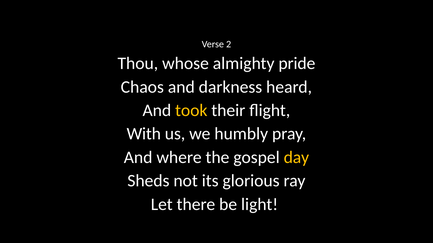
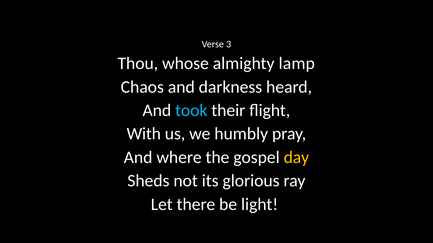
2: 2 -> 3 (229, 44)
pride: pride -> lamp (297, 64)
took colour: yellow -> light blue (191, 111)
